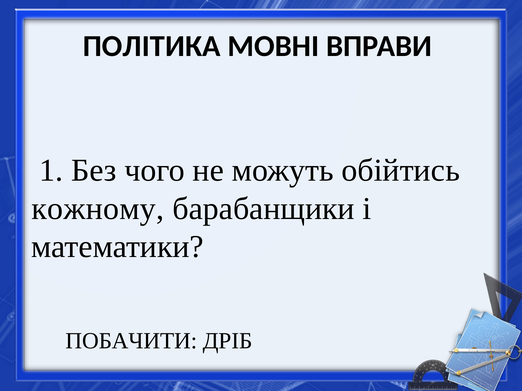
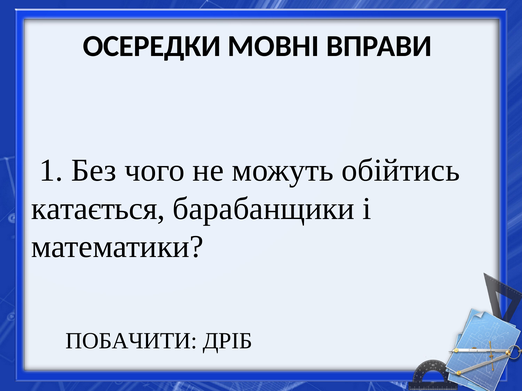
ПОЛІТИКА: ПОЛІТИКА -> ОСЕРЕДКИ (152, 46)
кожному: кожному -> катається (98, 209)
